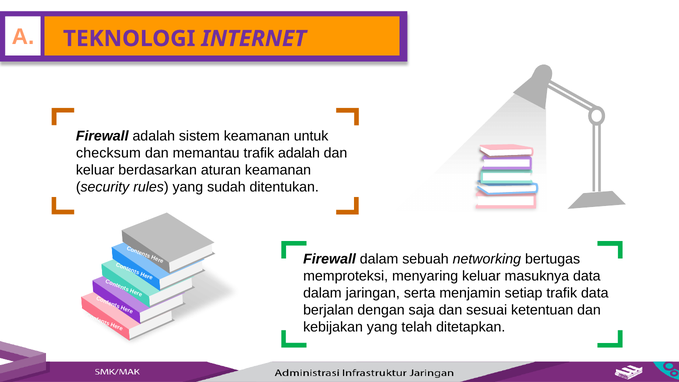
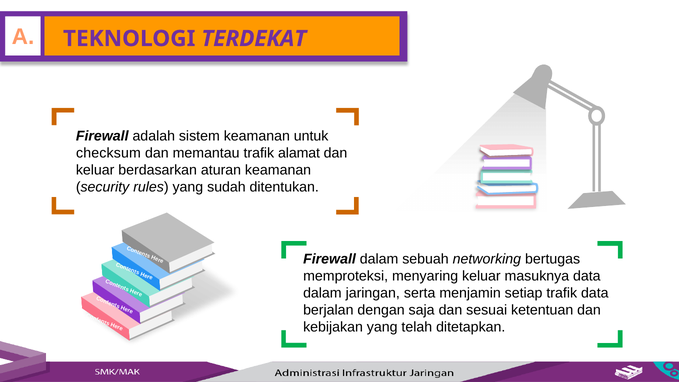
INTERNET: INTERNET -> TERDEKAT (254, 39)
trafik adalah: adalah -> alamat (299, 153)
